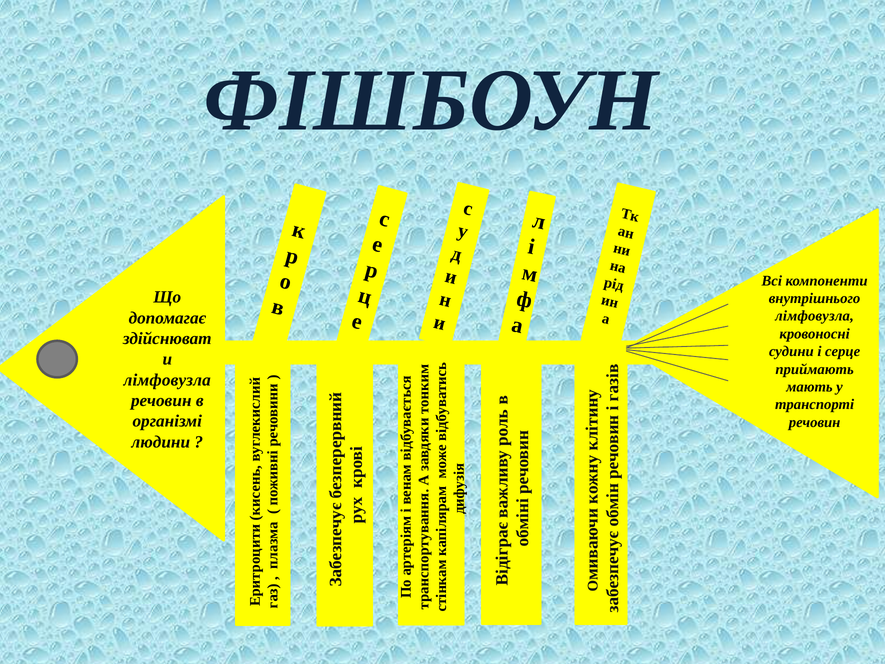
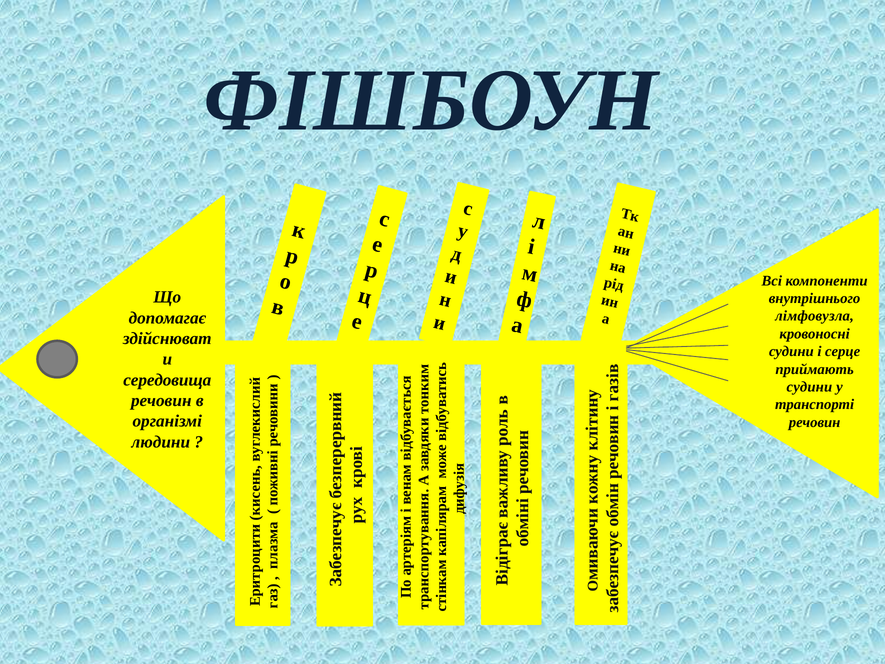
лімфовузла: лімфовузла -> середовища (167, 380)
мають: мають -> судини (809, 387)
